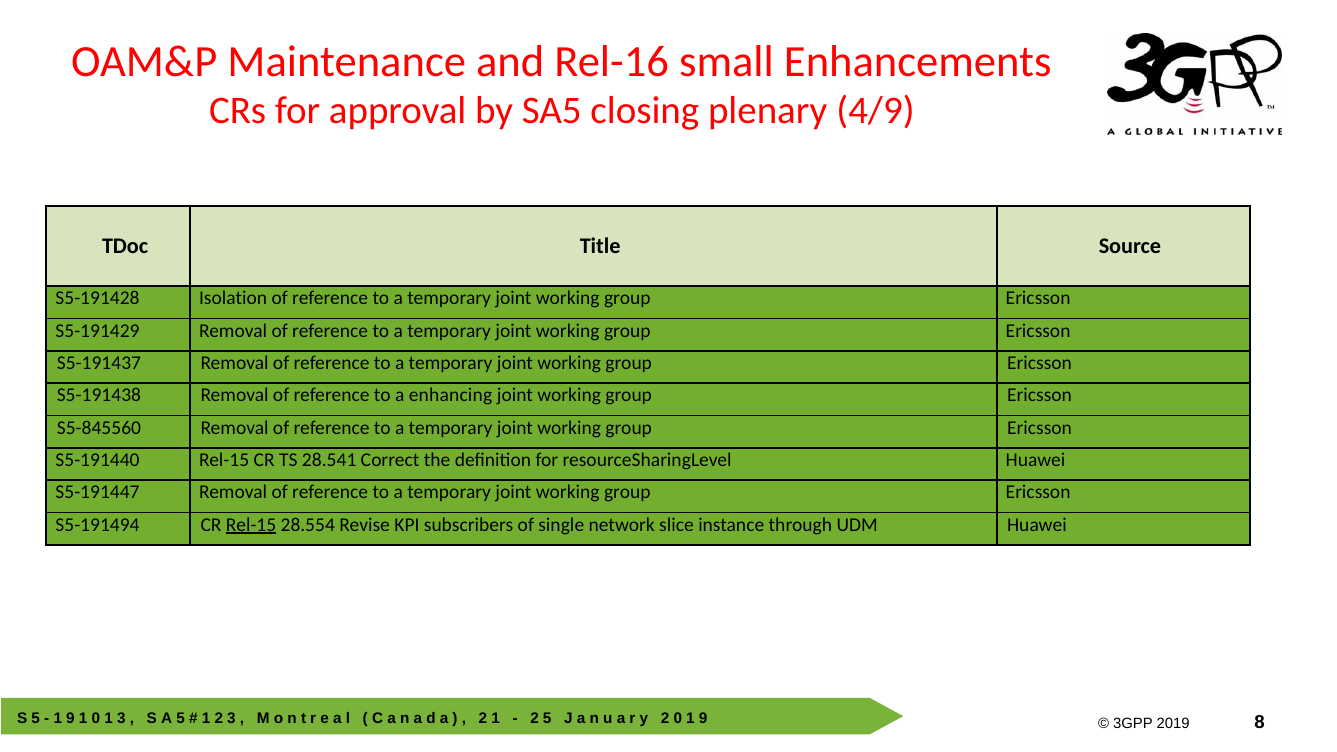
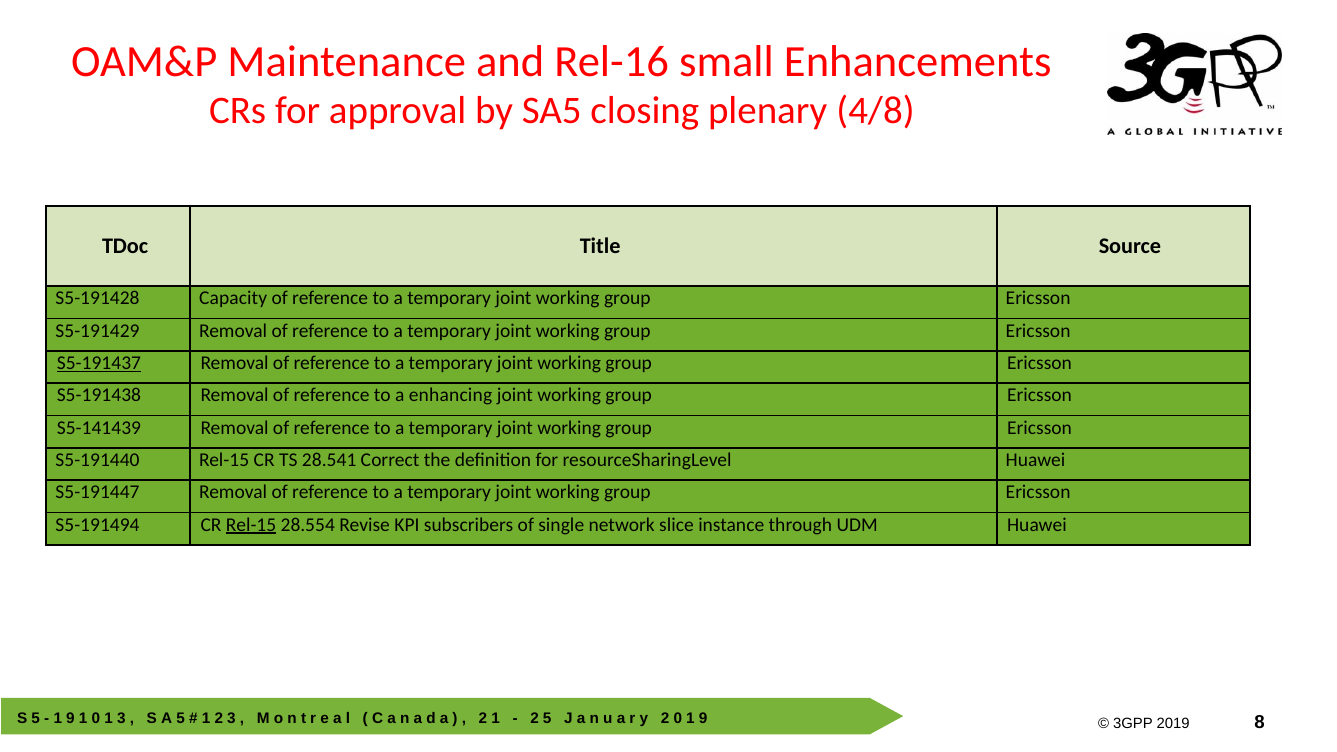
4/9: 4/9 -> 4/8 (876, 111)
Isolation: Isolation -> Capacity (233, 298)
S5-191437 underline: none -> present (99, 363)
S5-845560: S5-845560 -> S5-141439 (99, 428)
